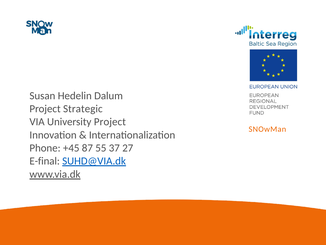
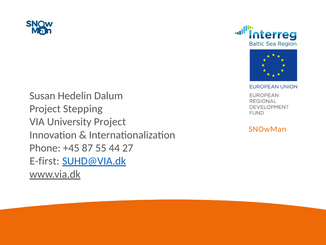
Strategic: Strategic -> Stepping (83, 109)
37: 37 -> 44 (114, 148)
E-final: E-final -> E-first (45, 161)
